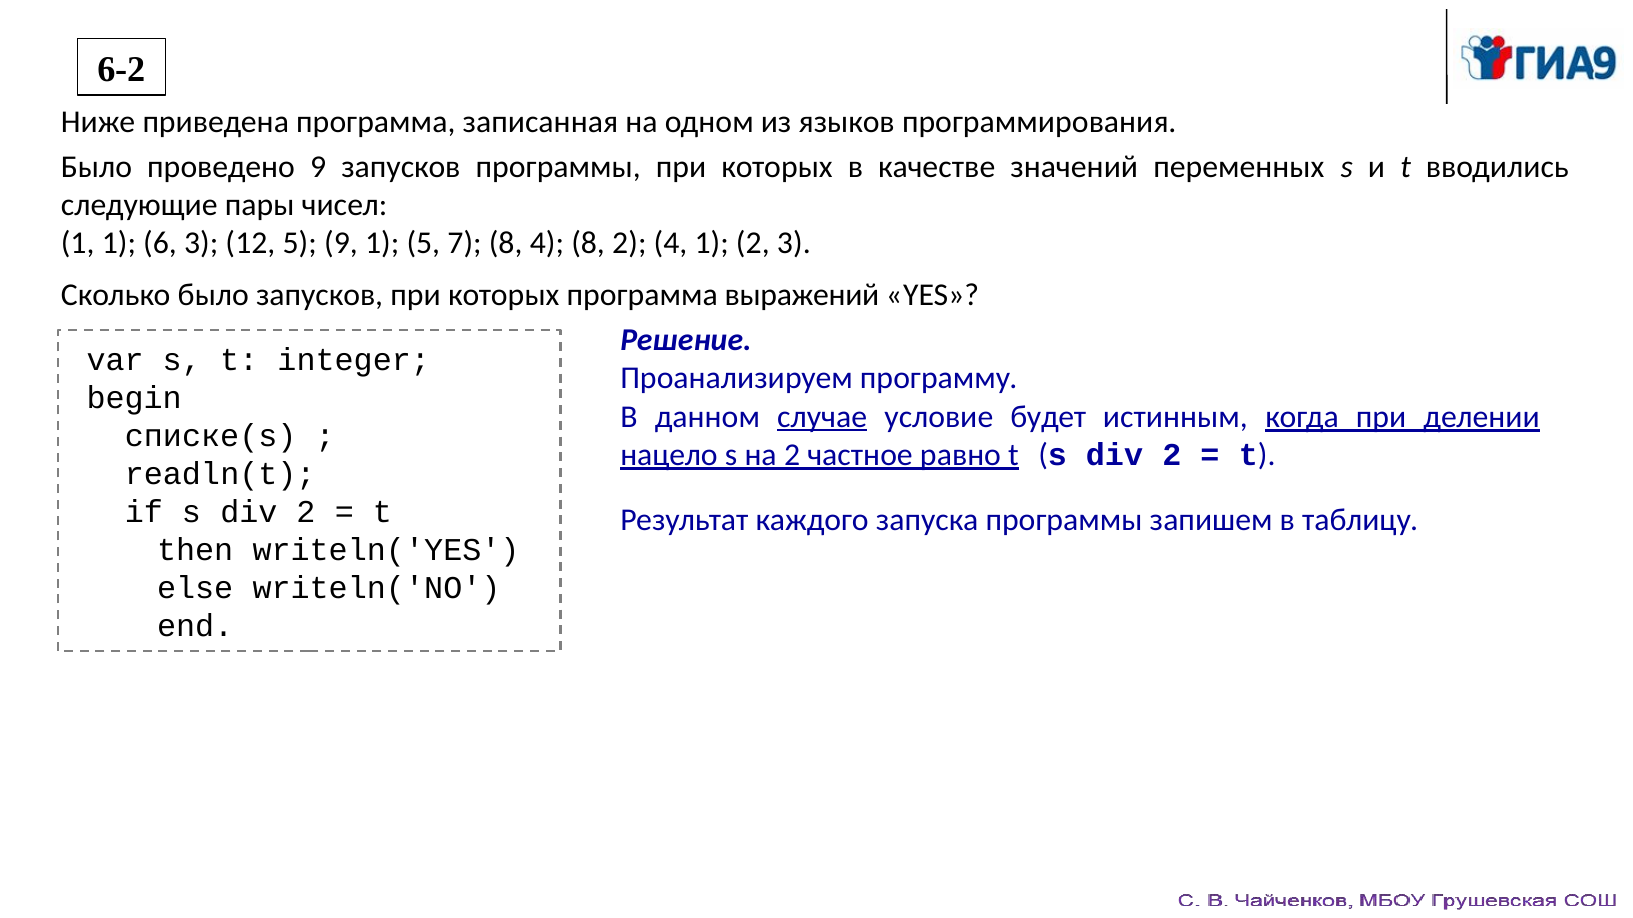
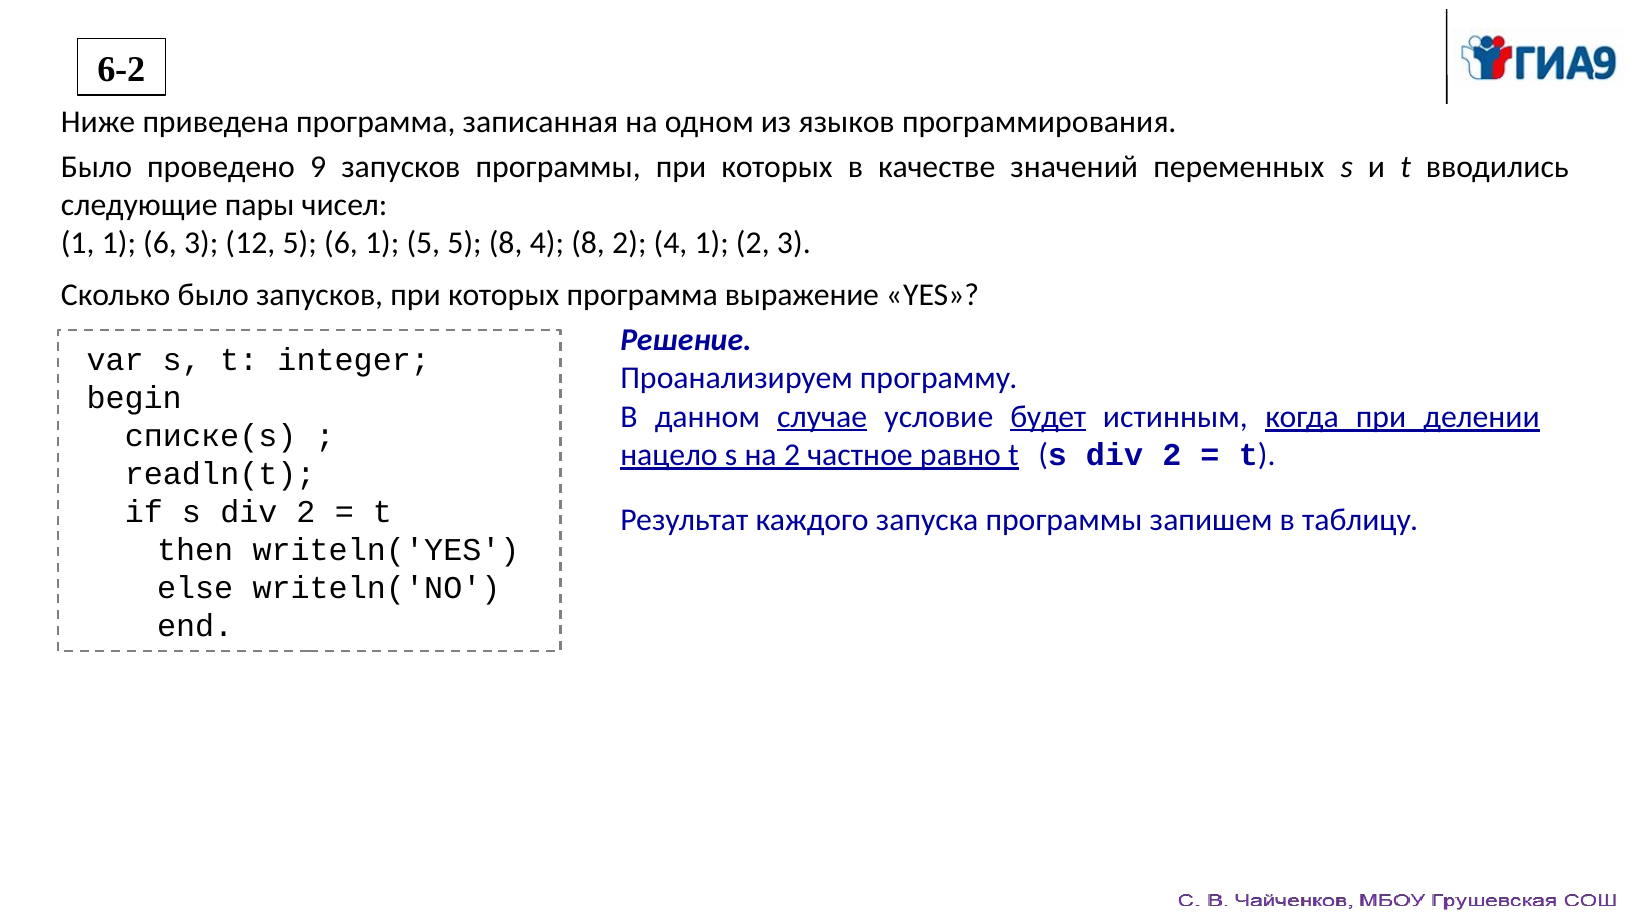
5 9: 9 -> 6 (341, 243)
5 7: 7 -> 5 (465, 243)
выражений: выражений -> выражение (802, 295)
будет underline: none -> present (1048, 417)
